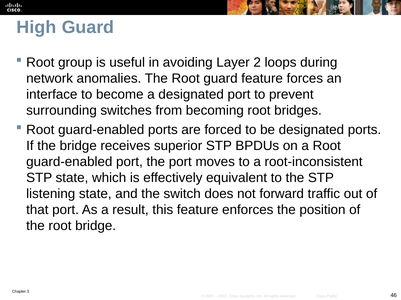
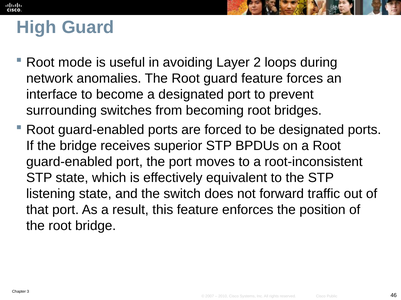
group: group -> mode (75, 63)
